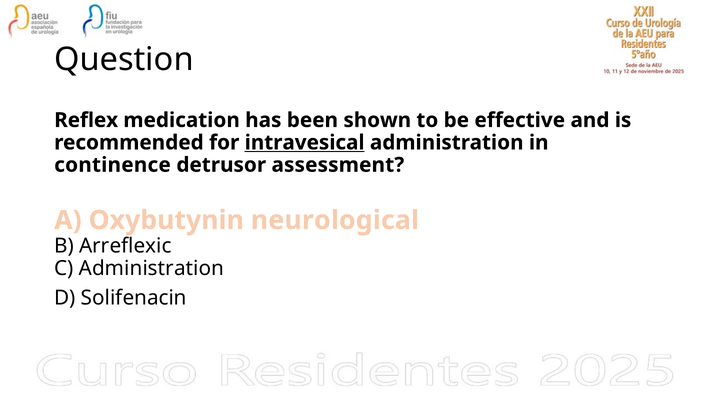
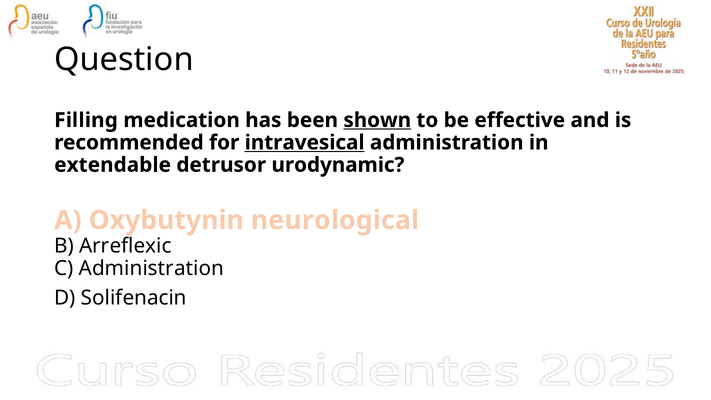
Reflex: Reflex -> Filling (86, 120)
shown underline: none -> present (377, 120)
continence: continence -> extendable (113, 165)
assessment: assessment -> urodynamic (338, 165)
